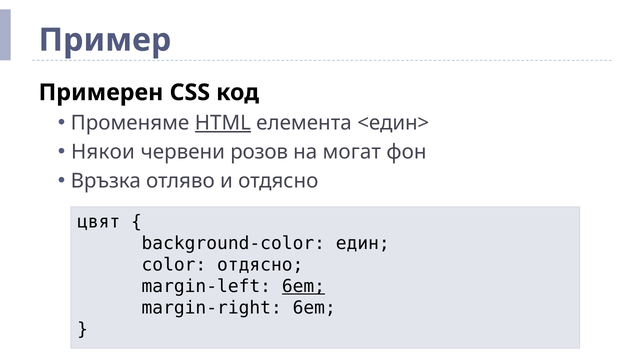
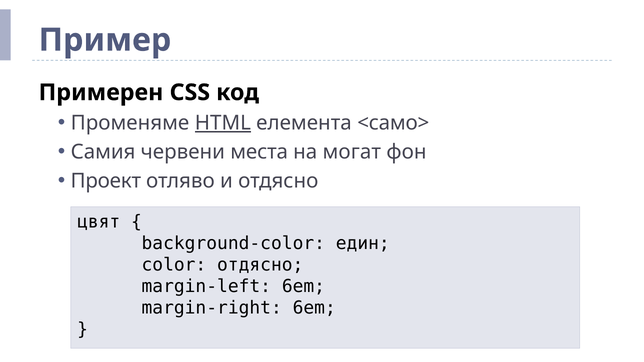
<един>: <един> -> <само> (393, 123)
Някои: Някои -> Самия (103, 152)
розов: розов -> места (259, 152)
Връзка: Връзка -> Проект (106, 181)
6em underline: present -> none (303, 286)
